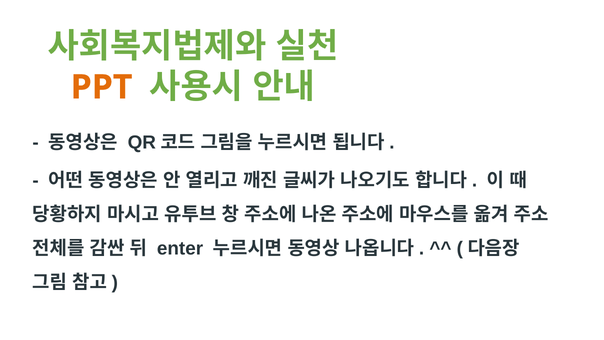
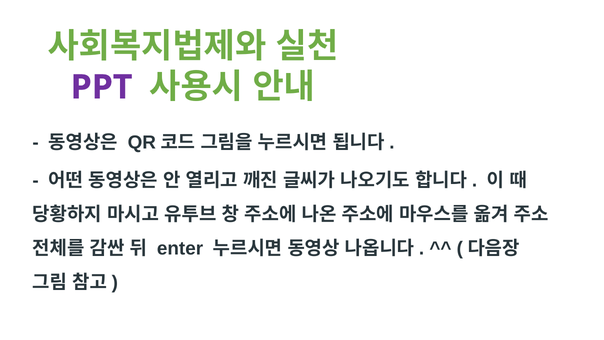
PPT colour: orange -> purple (102, 87)
